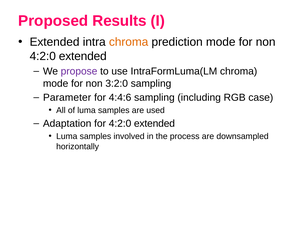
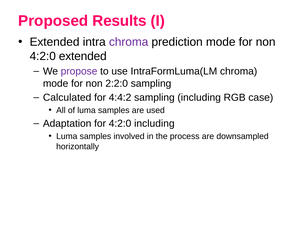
chroma colour: orange -> purple (129, 42)
3:2:0: 3:2:0 -> 2:2:0 (117, 83)
Parameter: Parameter -> Calculated (67, 98)
4:4:6: 4:4:6 -> 4:4:2 (120, 98)
for 4:2:0 extended: extended -> including (154, 124)
